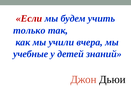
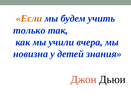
Если colour: red -> orange (29, 18)
учебные: учебные -> новизна (31, 54)
знаний: знаний -> знания (104, 54)
